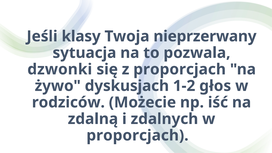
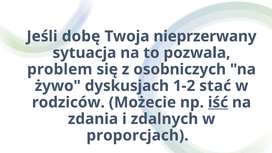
klasy: klasy -> dobę (81, 36)
dzwonki: dzwonki -> problem (60, 69)
z proporcjach: proporcjach -> osobniczych (180, 69)
głos: głos -> stać (215, 86)
iść underline: none -> present (218, 102)
zdalną: zdalną -> zdania (93, 119)
